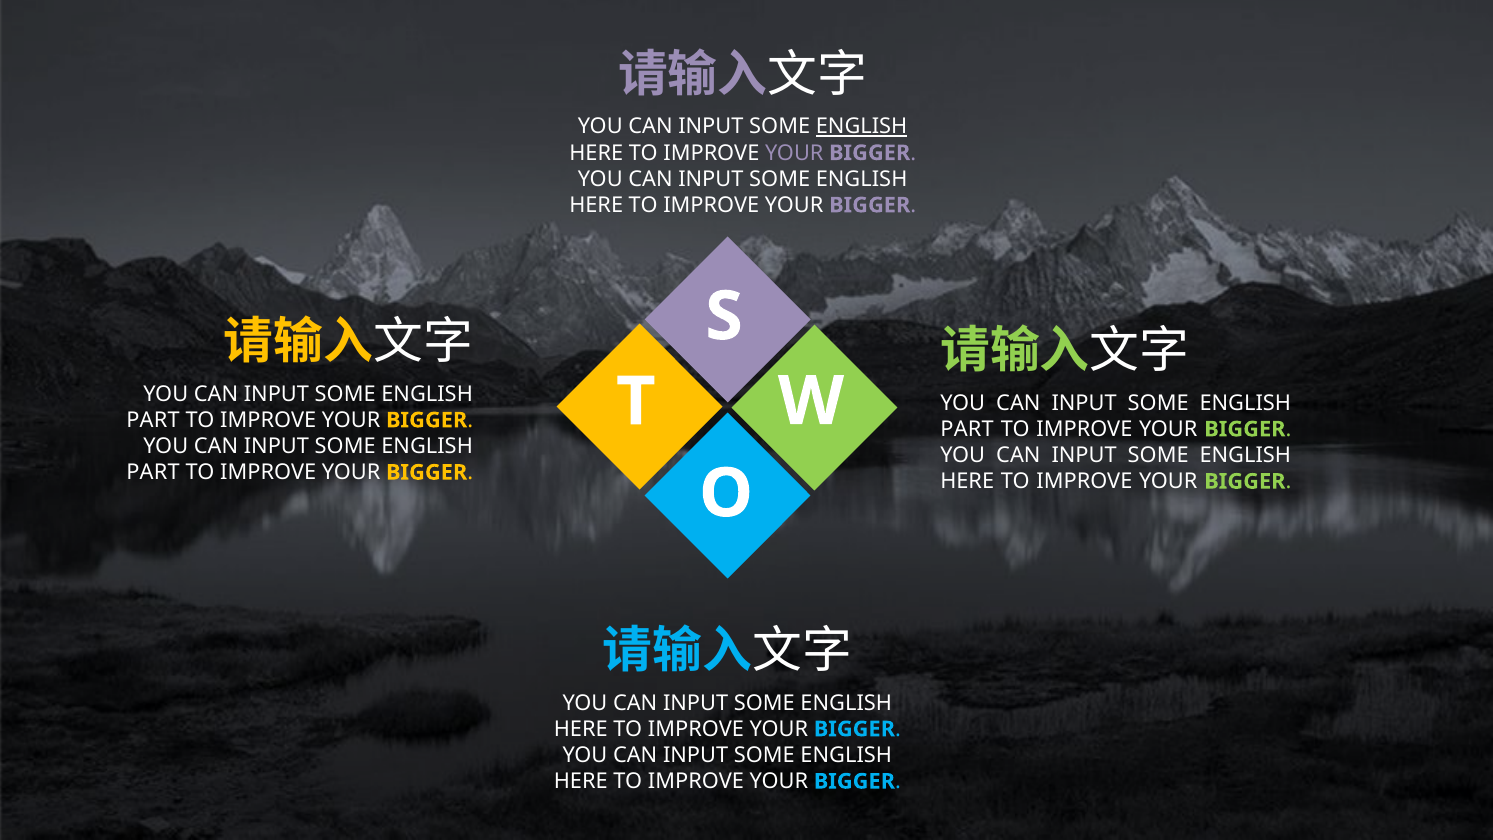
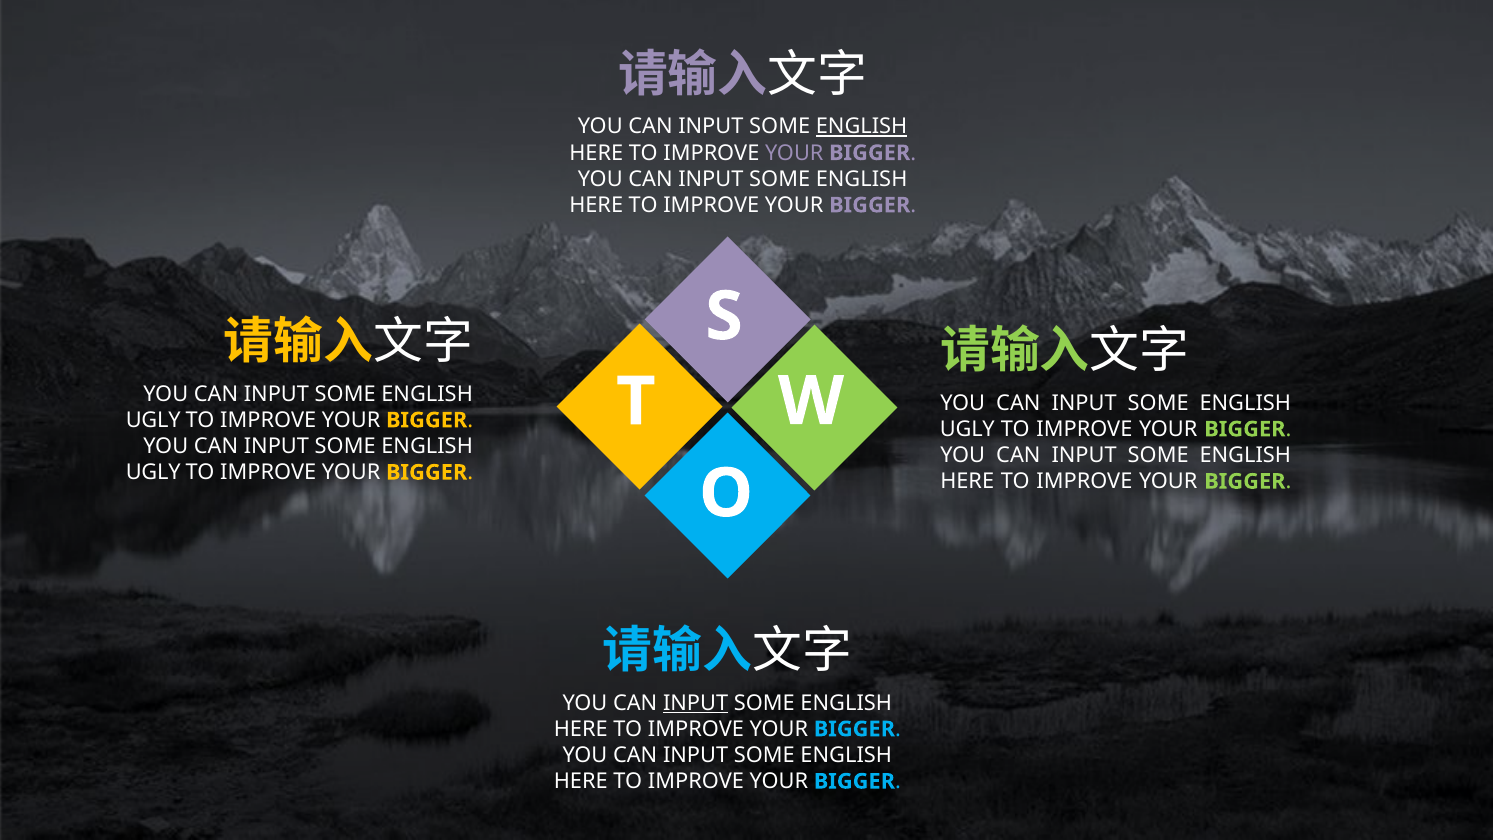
PART: PART -> UGLY (153, 420)
PART: PART -> UGLY (967, 429)
PART: PART -> UGLY (153, 472)
INPUT underline: none -> present (696, 703)
